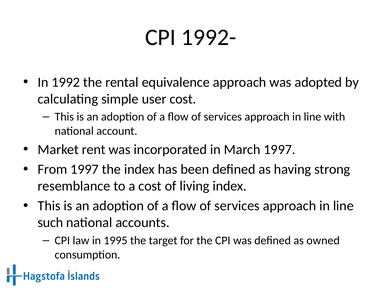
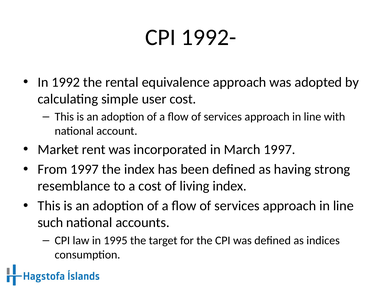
owned: owned -> indices (323, 241)
